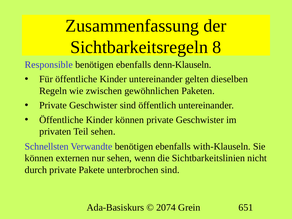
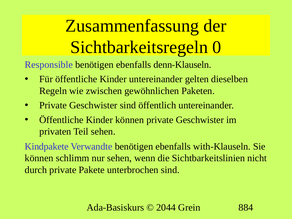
8: 8 -> 0 (217, 47)
Schnellsten: Schnellsten -> Kindpakete (47, 146)
externen: externen -> schlimm (73, 158)
2074: 2074 -> 2044 (166, 208)
651: 651 -> 884 (246, 208)
